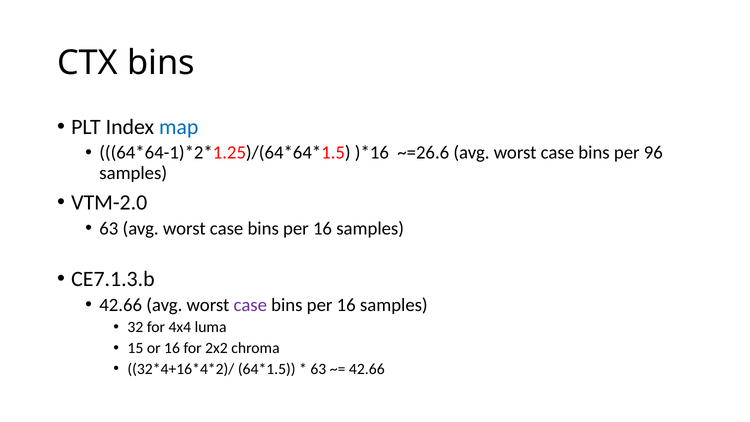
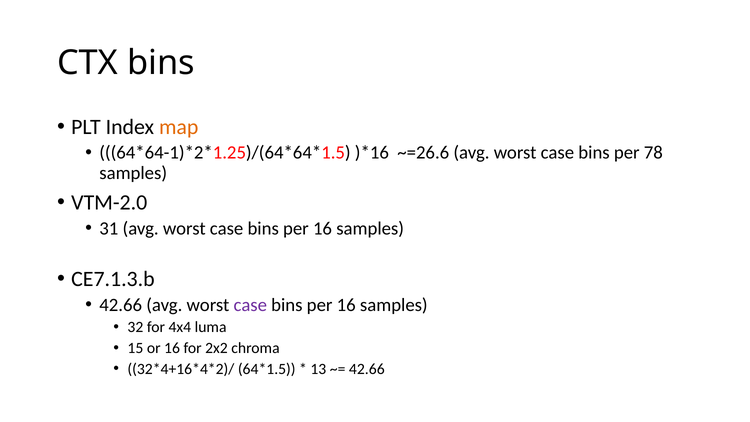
map colour: blue -> orange (179, 127)
96: 96 -> 78 (653, 153)
63: 63 -> 31 (109, 228)
63: 63 -> 13 (318, 369)
